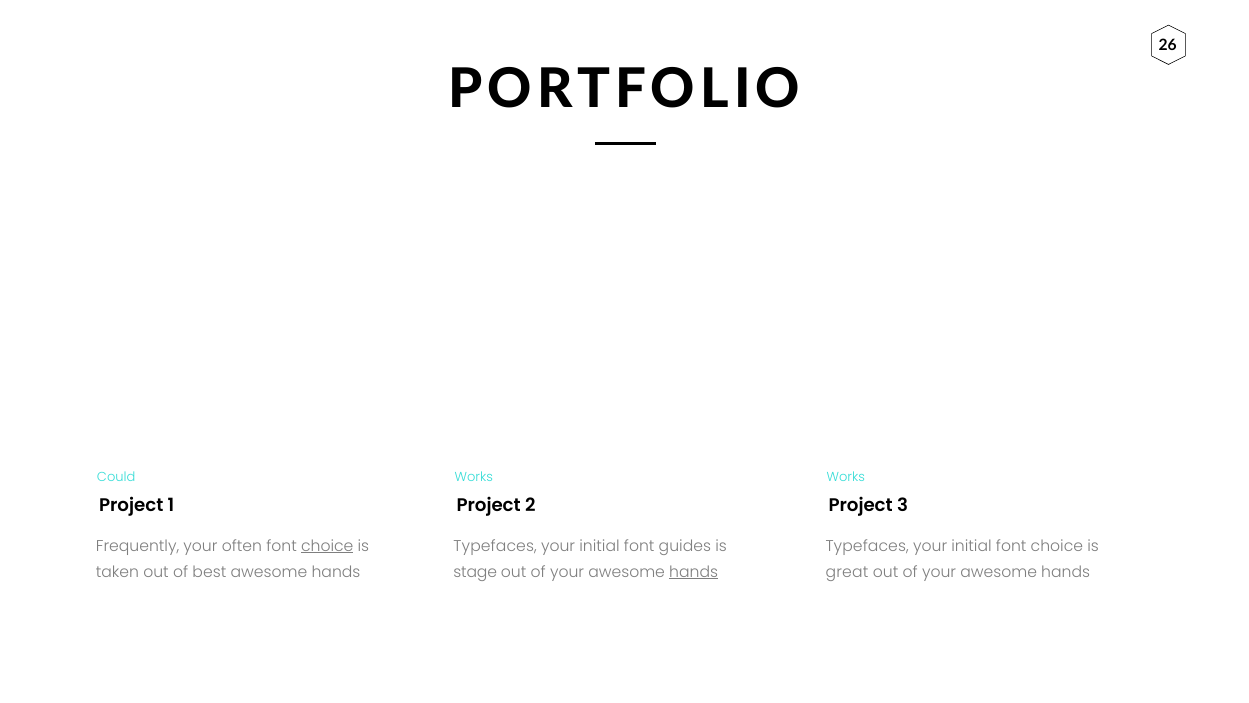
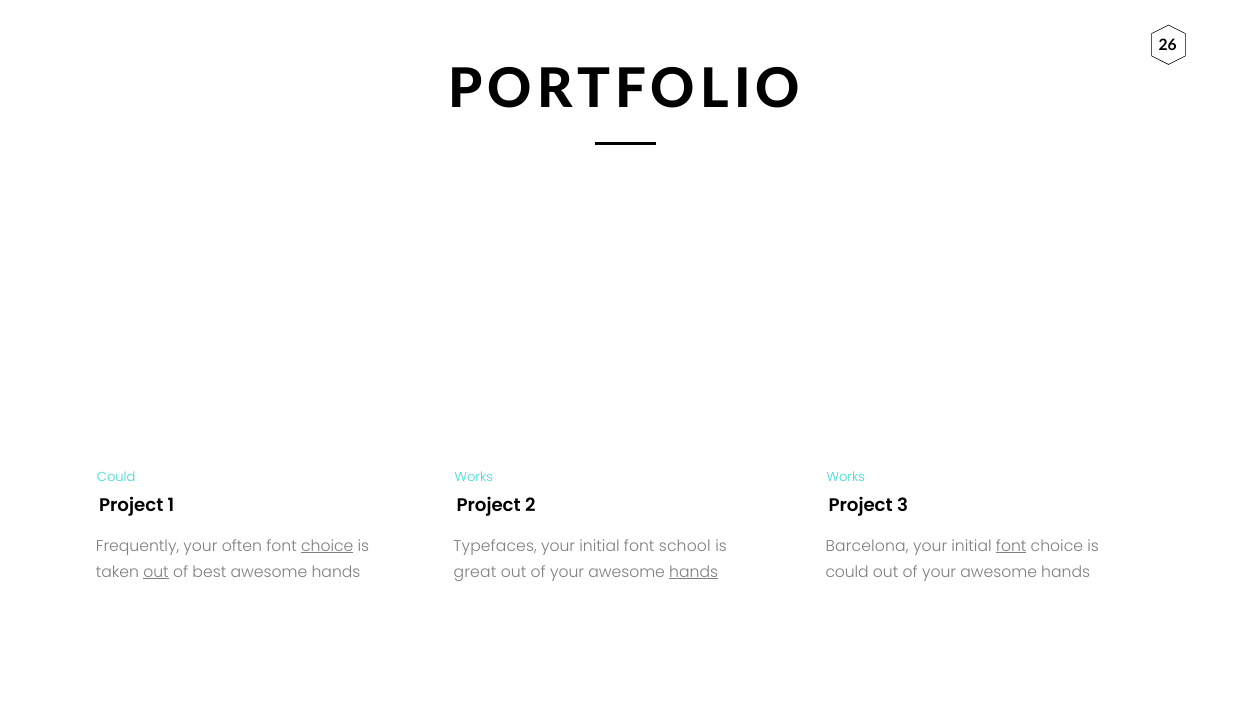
guides: guides -> school (685, 546)
Typefaces: Typefaces -> Barcelona (867, 546)
font underline: none -> present (1011, 546)
out underline: none -> present (156, 572)
stage: stage -> great (475, 572)
great: great -> could (847, 572)
